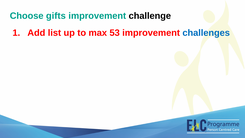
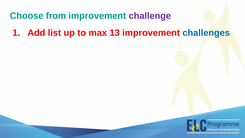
gifts: gifts -> from (56, 16)
challenge colour: black -> purple (150, 16)
53: 53 -> 13 (115, 33)
